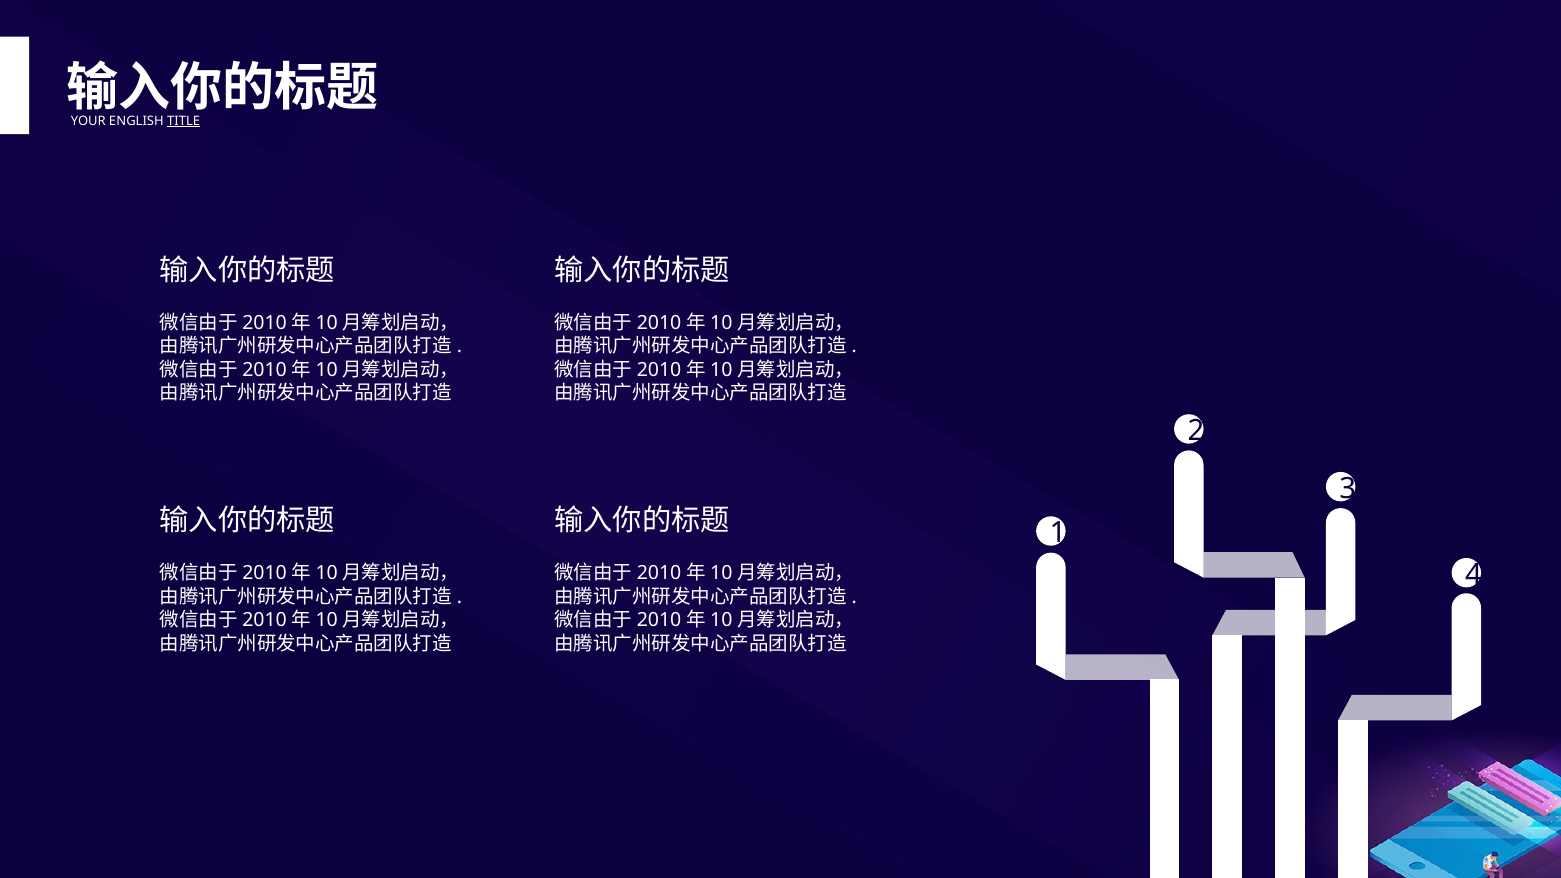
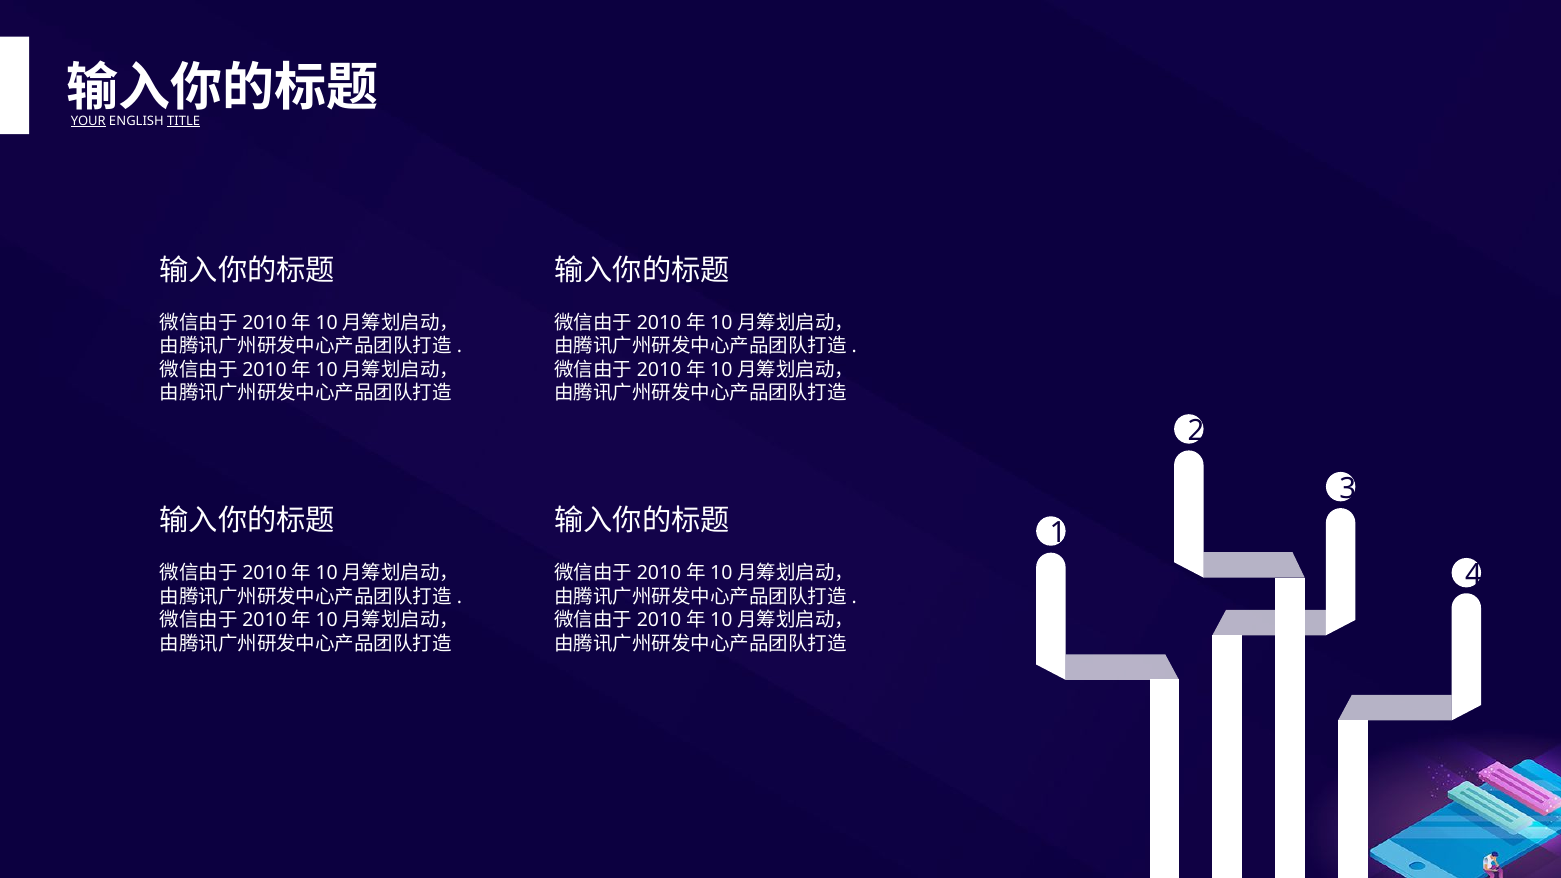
YOUR underline: none -> present (88, 121)
